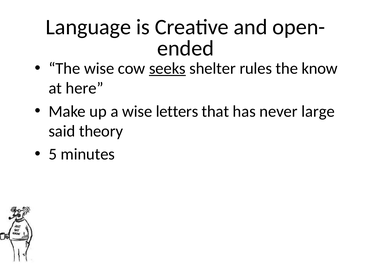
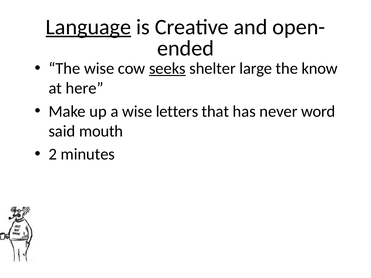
Language underline: none -> present (88, 27)
rules: rules -> large (256, 69)
large: large -> word (318, 111)
theory: theory -> mouth (101, 131)
5: 5 -> 2 (53, 154)
